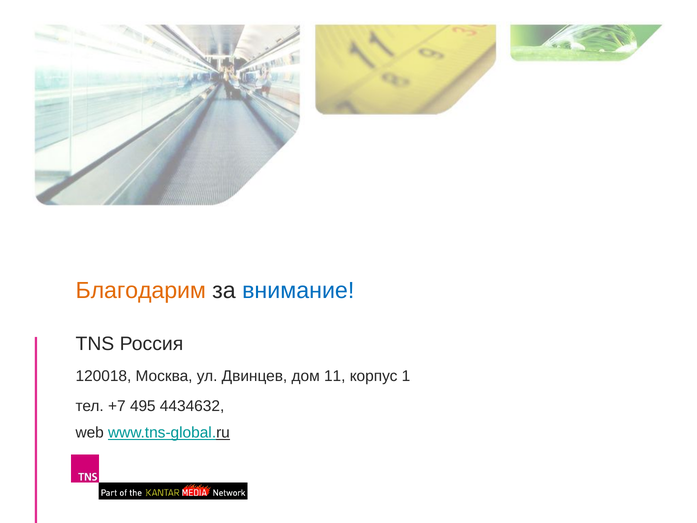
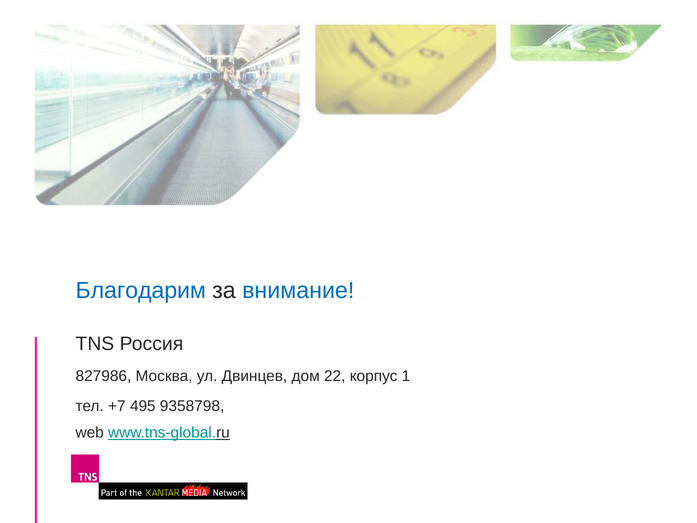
Благодарим colour: orange -> blue (141, 290)
120018: 120018 -> 827986 (103, 376)
11: 11 -> 22 (335, 376)
4434632: 4434632 -> 9358798 (192, 406)
